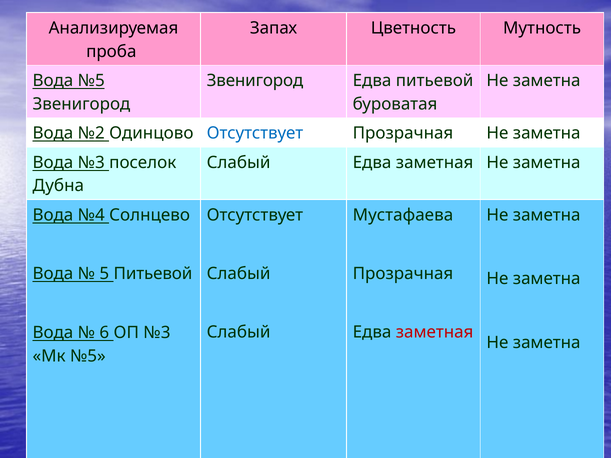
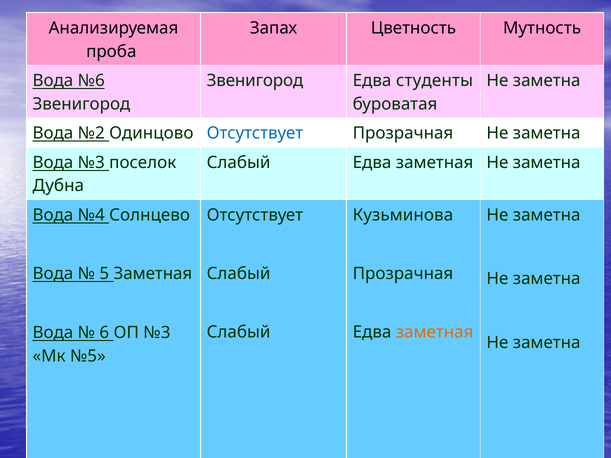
Вода №5: №5 -> №6 (91, 81)
Едва питьевой: питьевой -> студенты (435, 81)
Мустафаева: Мустафаева -> Кузьминова (403, 215)
5 Питьевой: Питьевой -> Заметная (153, 274)
заметная colour: red -> orange (435, 332)
